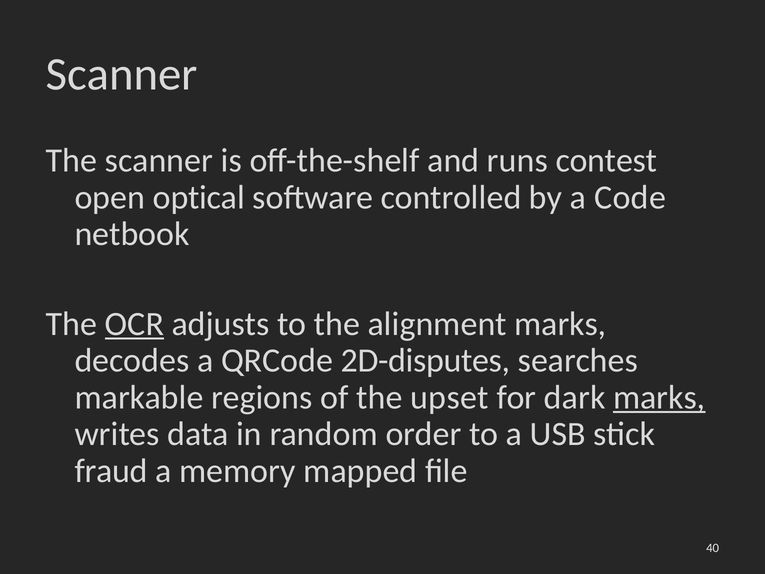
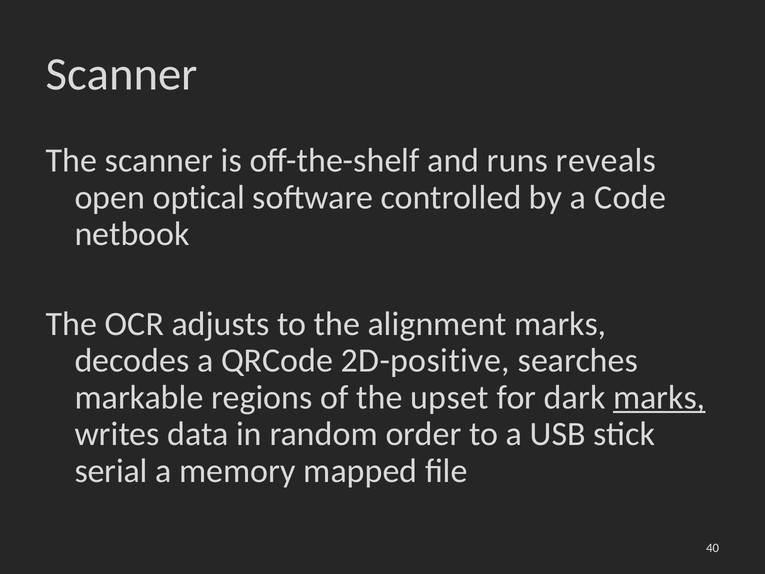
contest: contest -> reveals (606, 160)
OCR underline: present -> none (134, 324)
2D-disputes: 2D-disputes -> 2D-positive (425, 360)
fraud: fraud -> serial (111, 471)
